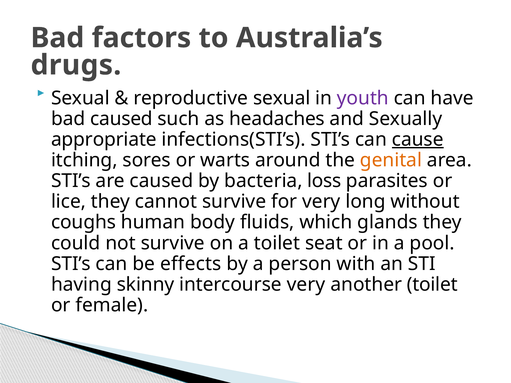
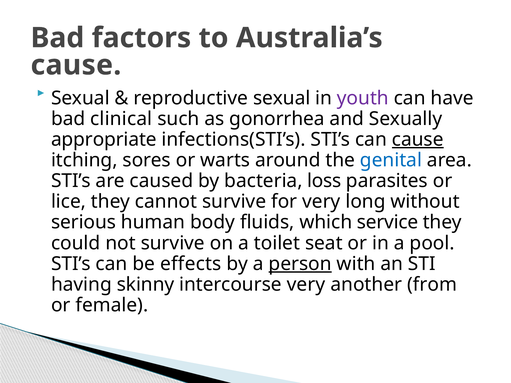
drugs: drugs -> cause (76, 65)
bad caused: caused -> clinical (121, 119)
headaches: headaches -> gonorrhea (277, 119)
genital colour: orange -> blue (391, 160)
coughs: coughs -> serious (84, 222)
glands: glands -> service (388, 222)
person underline: none -> present (300, 264)
another toilet: toilet -> from (432, 285)
